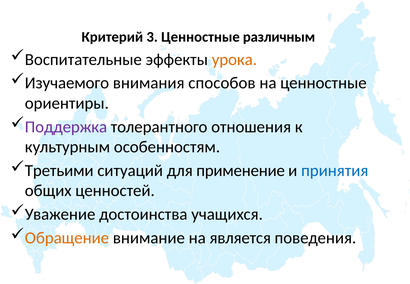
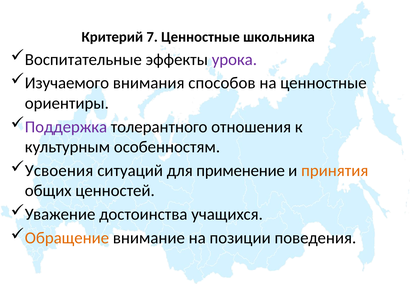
3: 3 -> 7 (152, 37)
различным: различным -> школьника (279, 37)
урока colour: orange -> purple (234, 59)
Третьими: Третьими -> Усвоения (59, 170)
принятия colour: blue -> orange (335, 170)
является: является -> позиции (240, 238)
